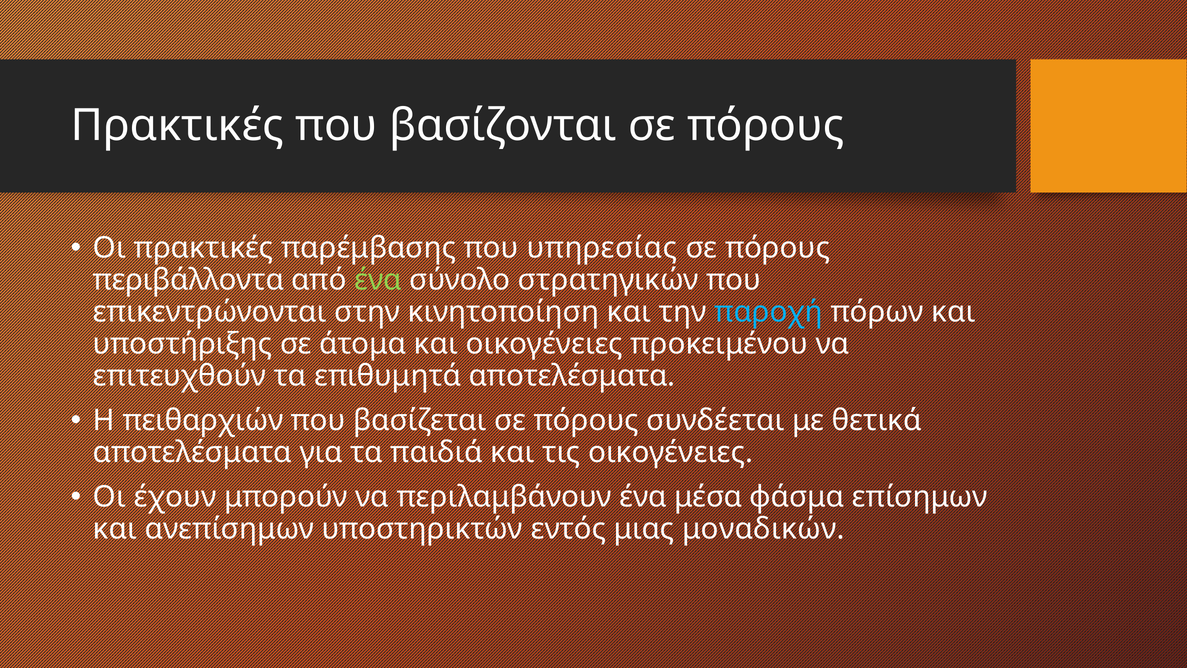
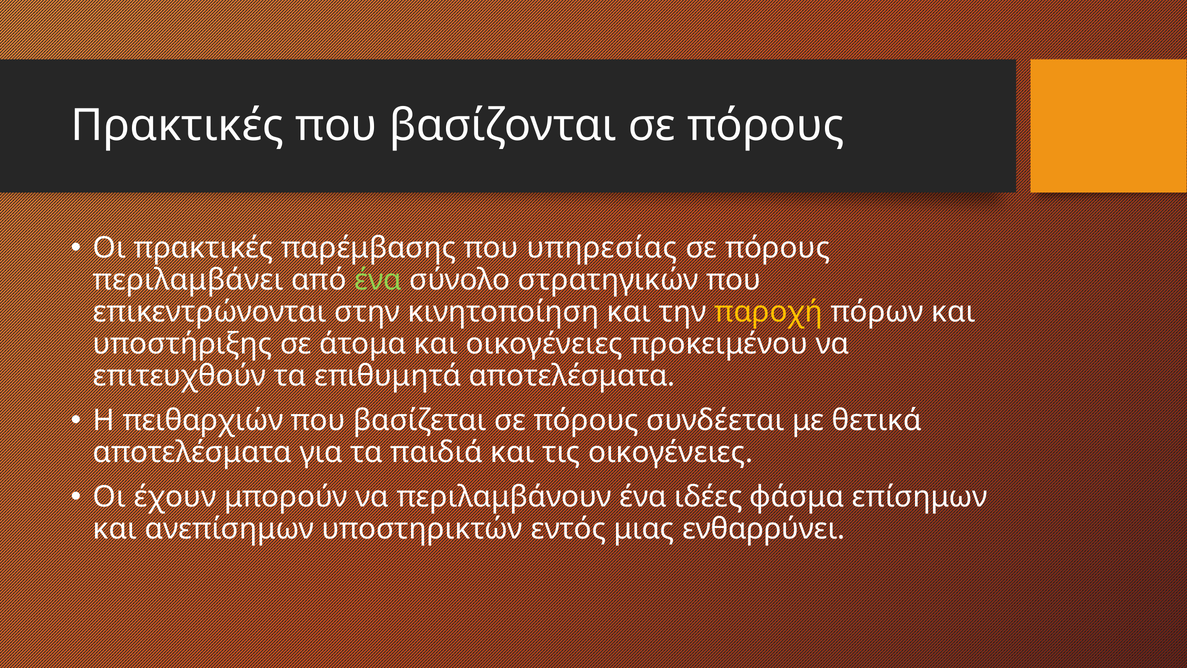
περιβάλλοντα: περιβάλλοντα -> περιλαμβάνει (188, 280)
παροχή colour: light blue -> yellow (769, 312)
μέσα: μέσα -> ιδέες (708, 497)
μοναδικών: μοναδικών -> ενθαρρύνει (764, 529)
